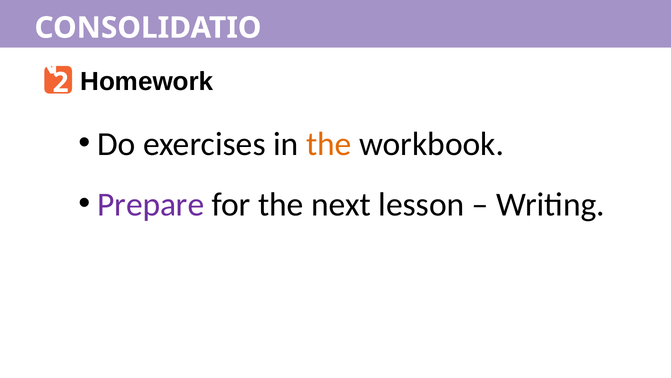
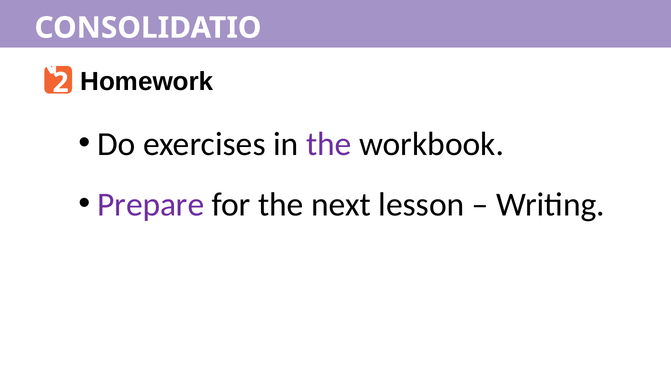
the colour: orange -> purple (329, 144)
